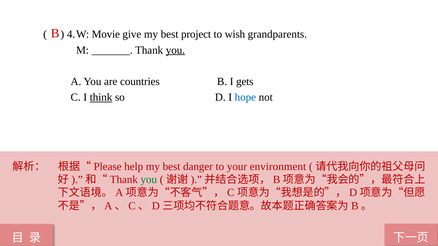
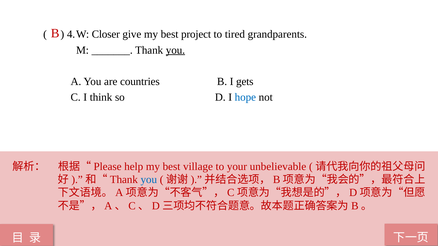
Movie: Movie -> Closer (106, 34)
wish: wish -> tired (235, 34)
think underline: present -> none (101, 97)
danger: danger -> village (198, 167)
environment: environment -> unbelievable (278, 167)
you colour: green -> blue (149, 180)
